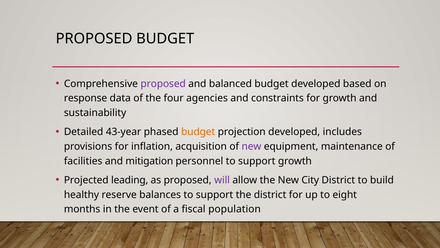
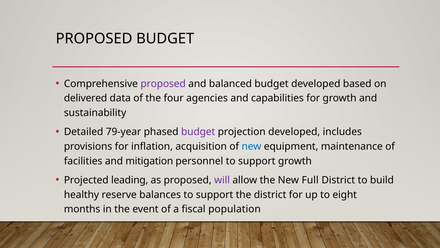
response: response -> delivered (86, 98)
constraints: constraints -> capabilities (277, 98)
43-year: 43-year -> 79-year (124, 132)
budget colour: orange -> purple (198, 132)
new colour: purple -> blue (251, 146)
City: City -> Full (310, 180)
